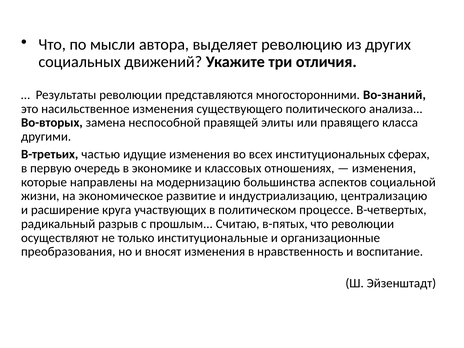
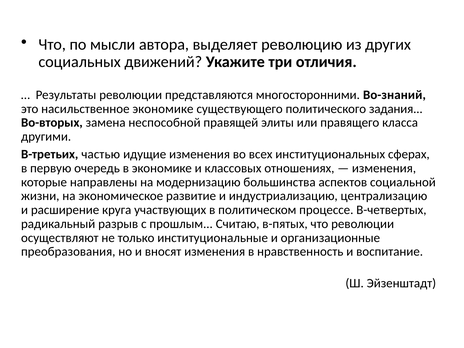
насильственное изменения: изменения -> экономике (163, 109)
анализа: анализа -> задания (396, 109)
